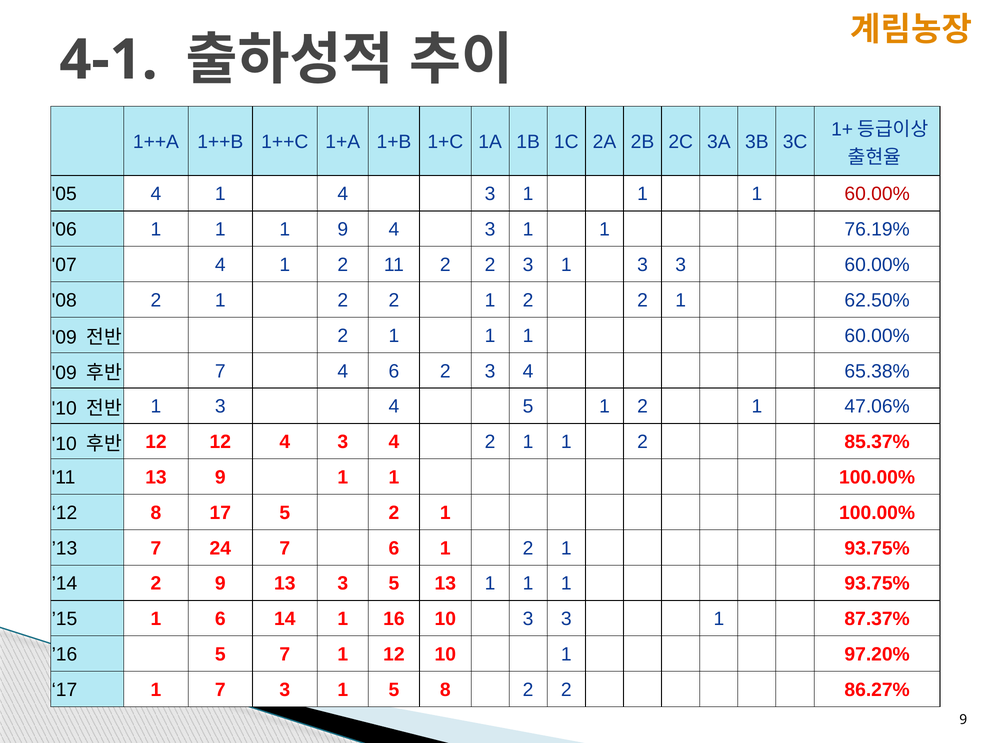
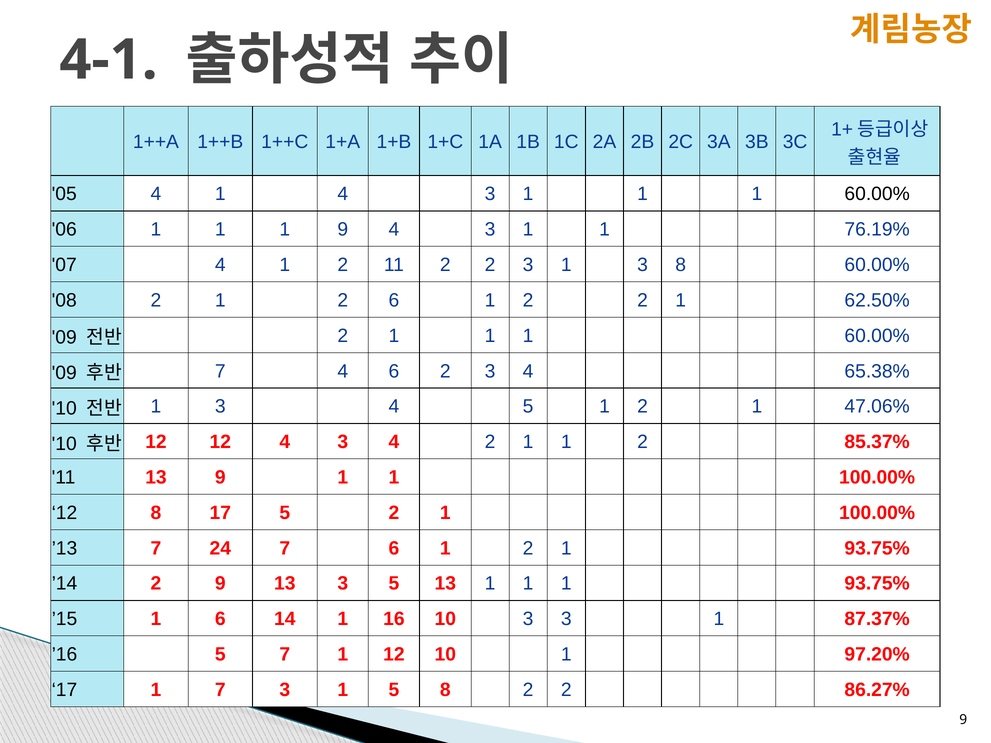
60.00% colour: red -> black (877, 194)
1 3 3: 3 -> 8 (681, 265)
2: 2 -> 6 (394, 300)
